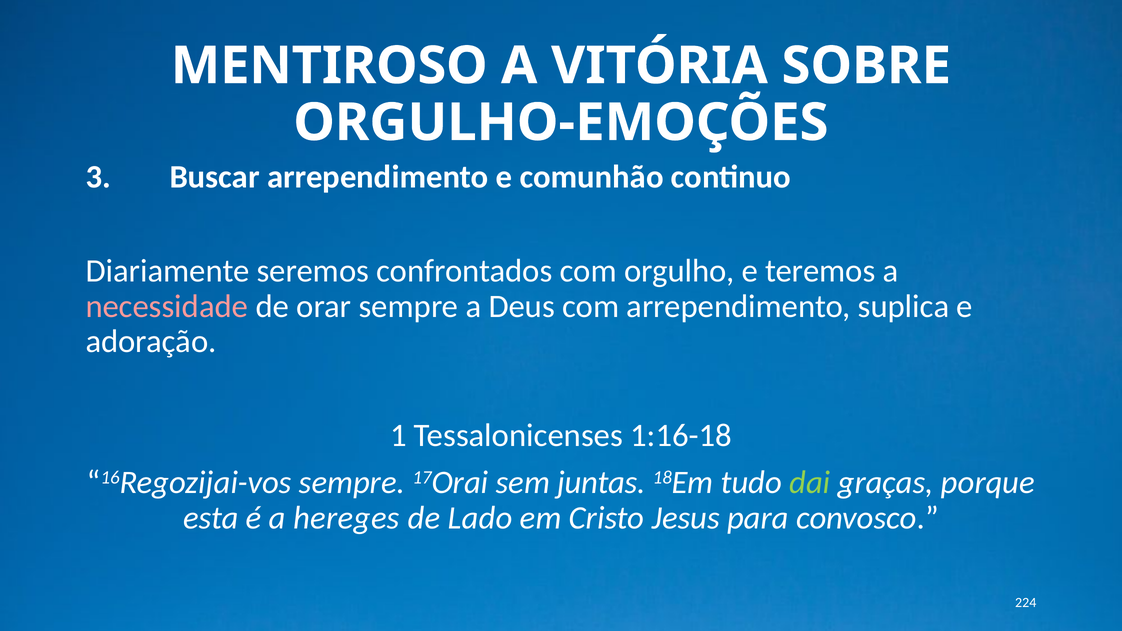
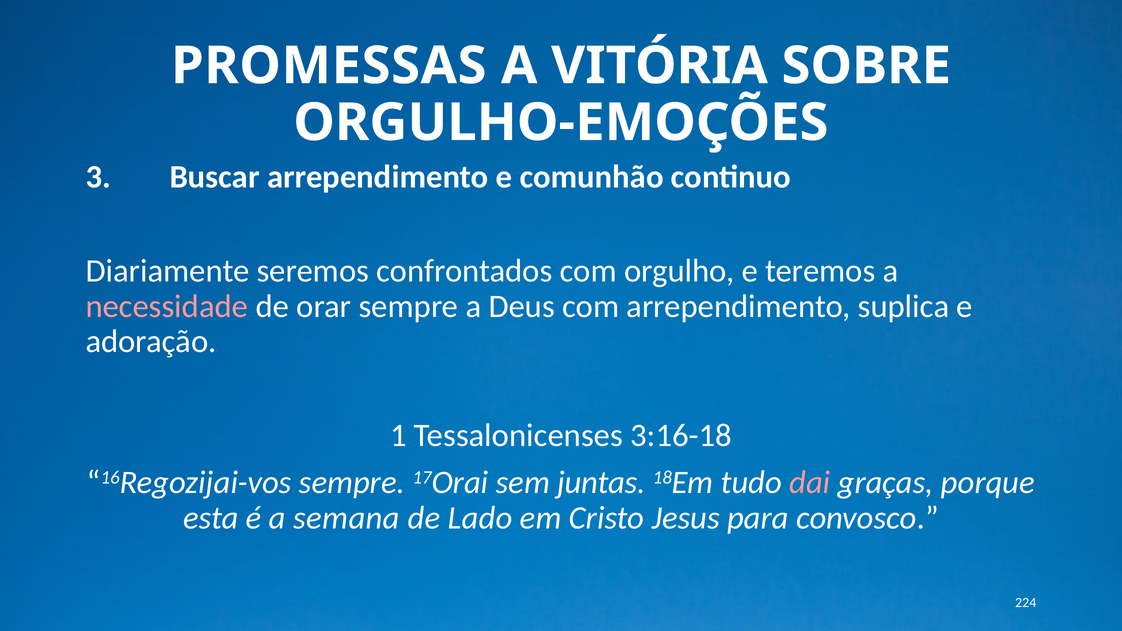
MENTIROSO: MENTIROSO -> PROMESSAS (329, 66)
1:16-18: 1:16-18 -> 3:16-18 (681, 436)
dai colour: light green -> pink (810, 483)
hereges: hereges -> semana (347, 518)
